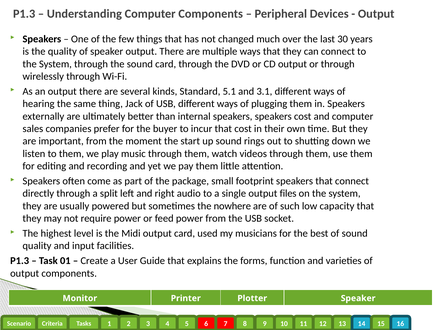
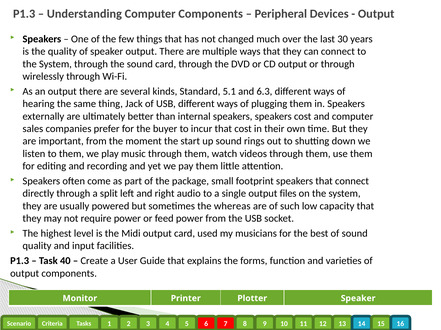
3.1: 3.1 -> 6.3 (264, 92)
nowhere: nowhere -> whereas (232, 206)
01: 01 -> 40 (65, 261)
